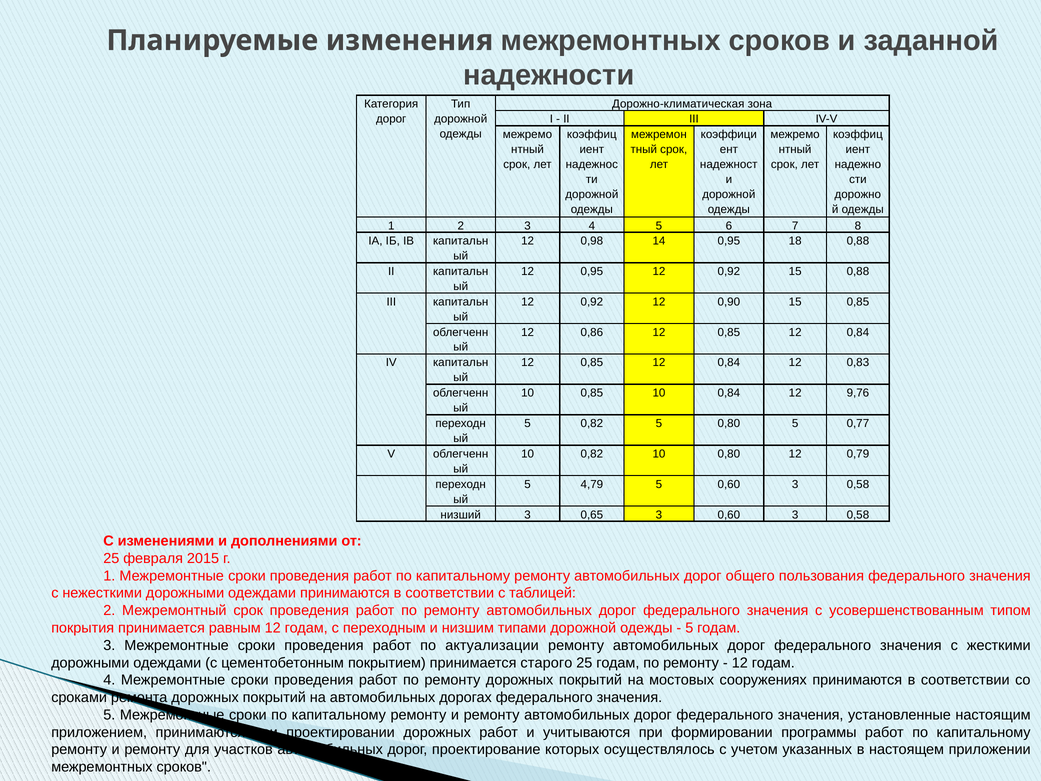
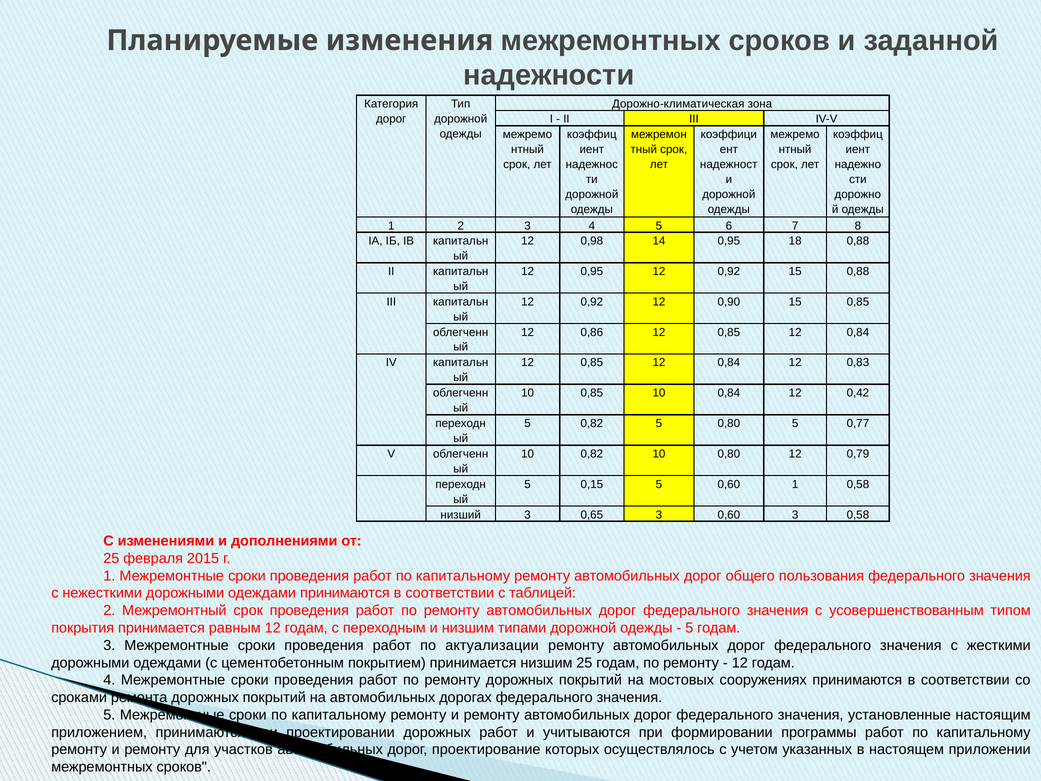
9,76: 9,76 -> 0,42 (858, 393)
4,79: 4,79 -> 0,15 (592, 484)
5 0,60 3: 3 -> 1 (795, 484)
принимается старого: старого -> низшим (546, 663)
